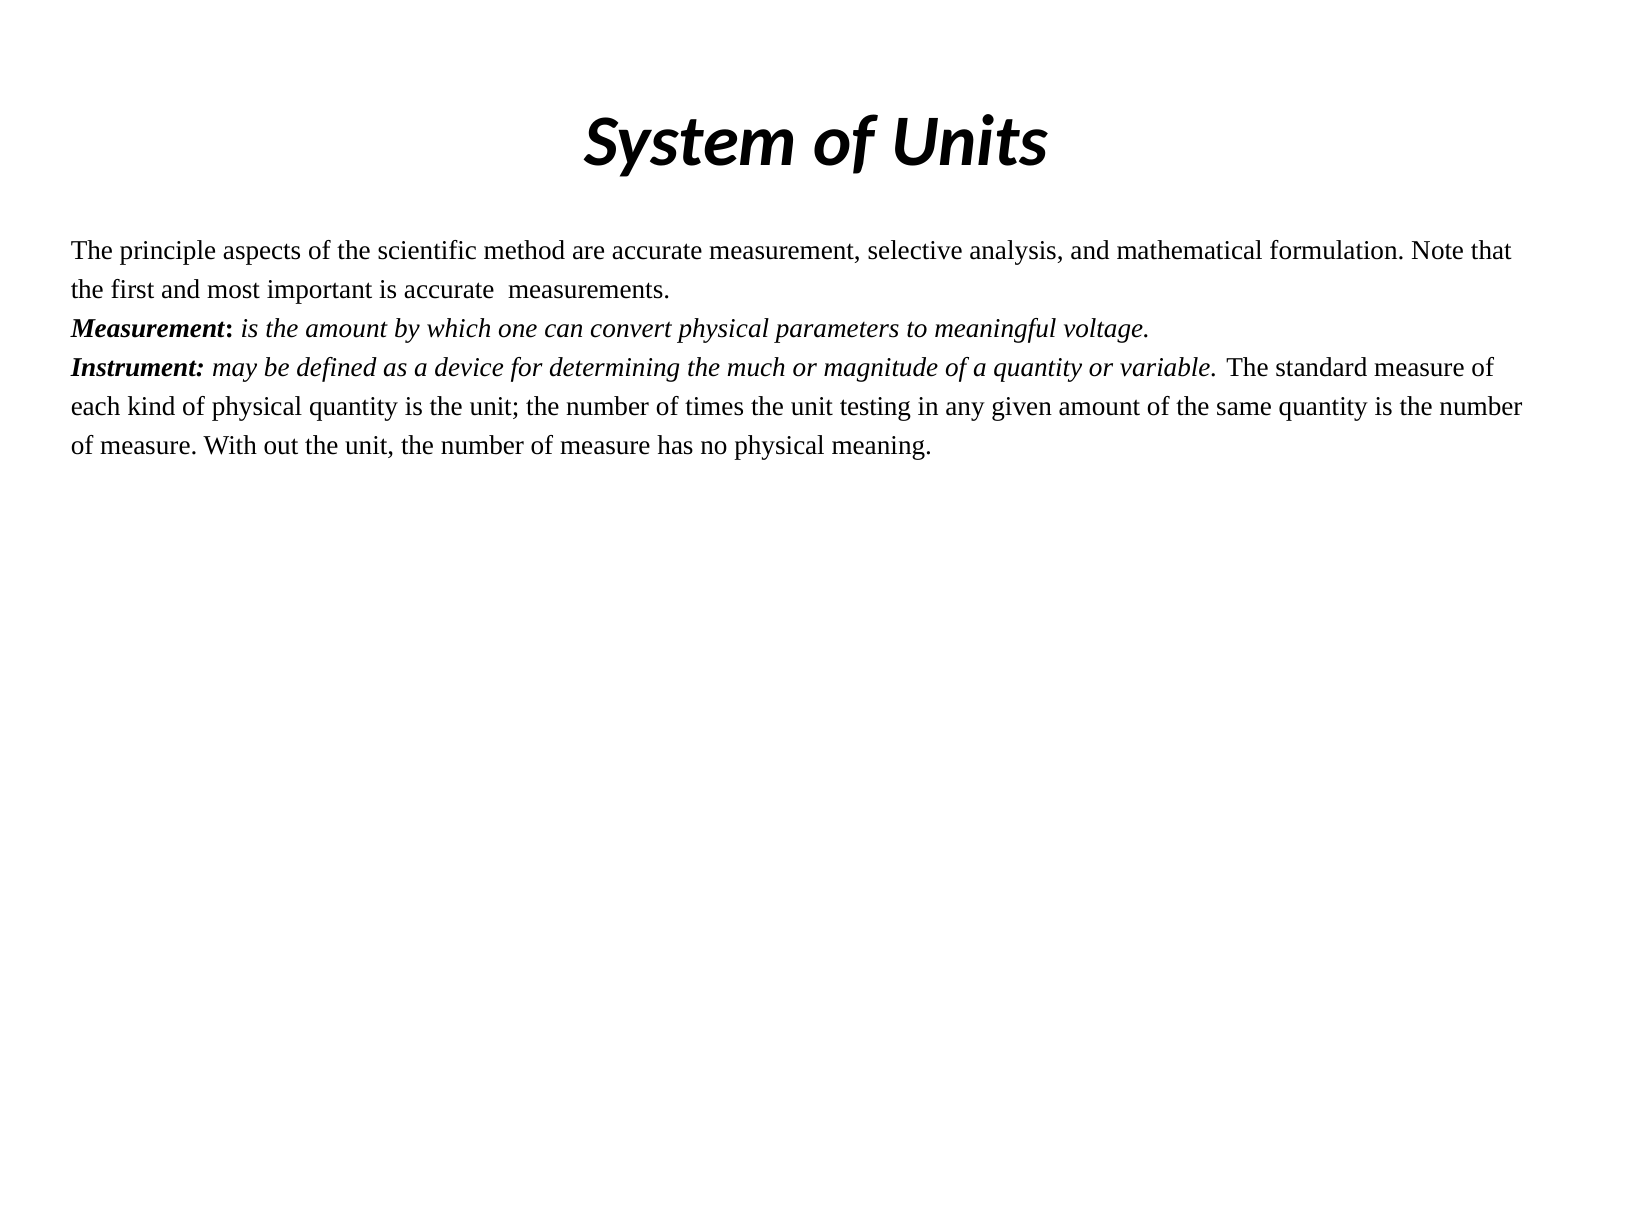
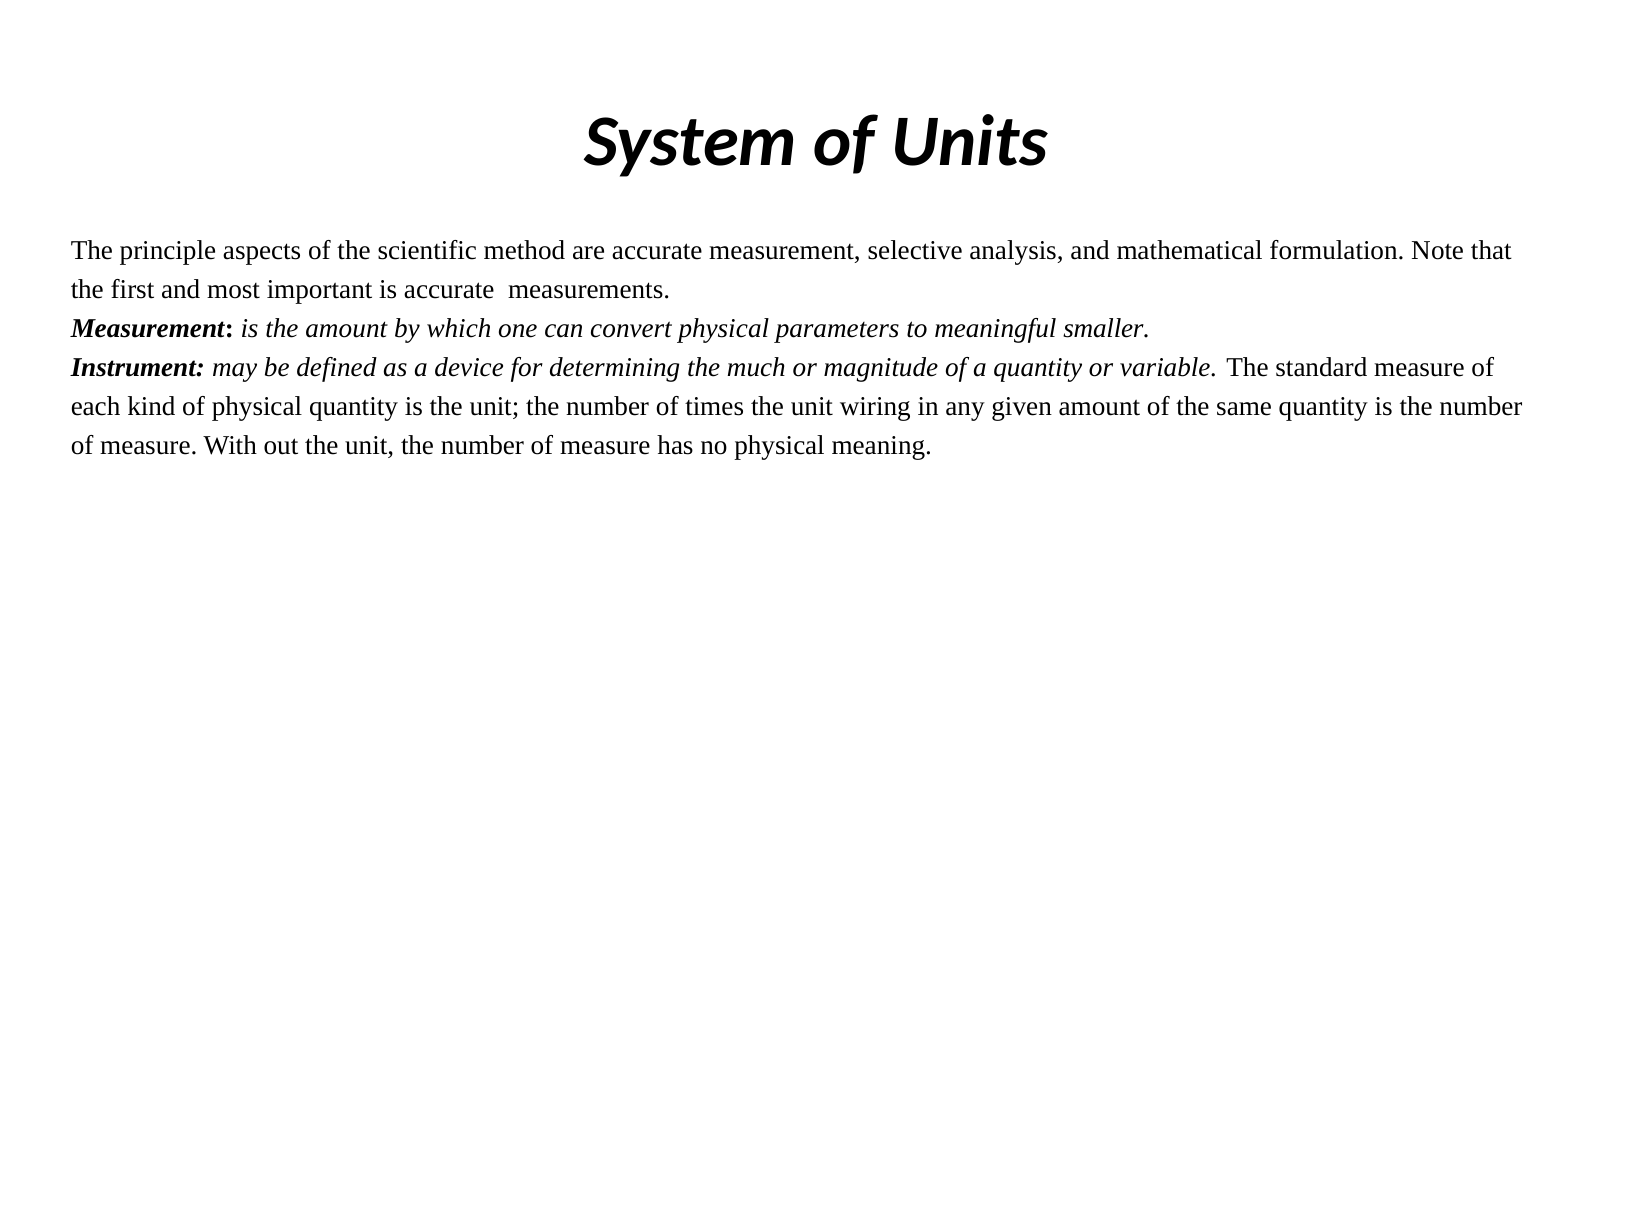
voltage: voltage -> smaller (1107, 328)
testing: testing -> wiring (875, 407)
